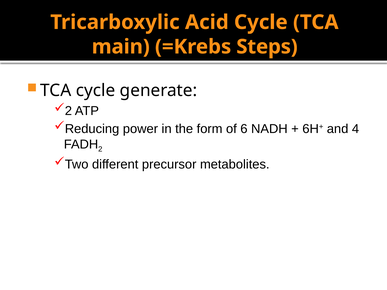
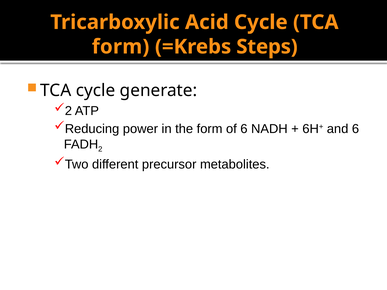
main: main -> form (121, 47)
and 4: 4 -> 6 (355, 129)
